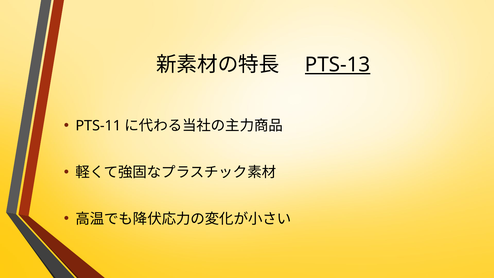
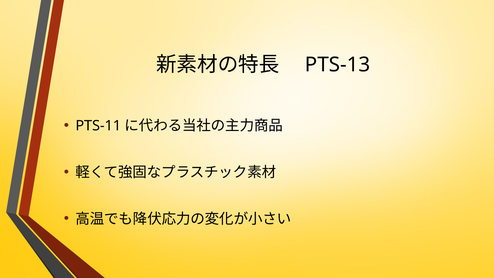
PTS-13 underline: present -> none (338, 65)
